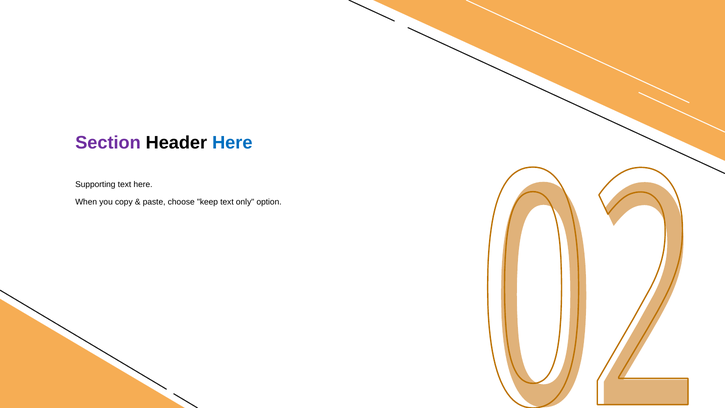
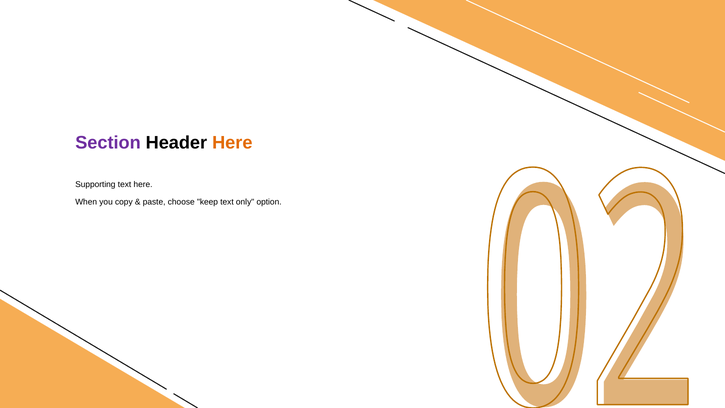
Here colour: blue -> orange (232, 143)
